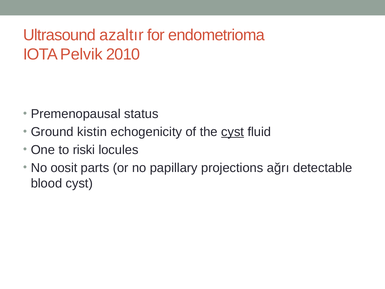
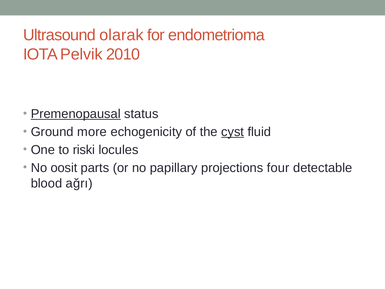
azaltır: azaltır -> olarak (121, 35)
Premenopausal underline: none -> present (76, 114)
kistin: kistin -> more (92, 132)
ağrı: ağrı -> four (278, 168)
blood cyst: cyst -> ağrı (79, 183)
